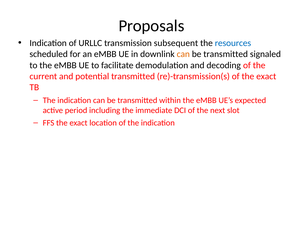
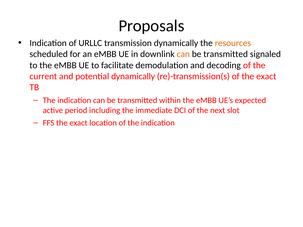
transmission subsequent: subsequent -> dynamically (176, 43)
resources colour: blue -> orange (233, 43)
potential transmitted: transmitted -> dynamically (133, 76)
